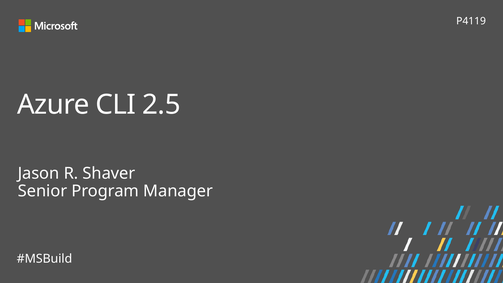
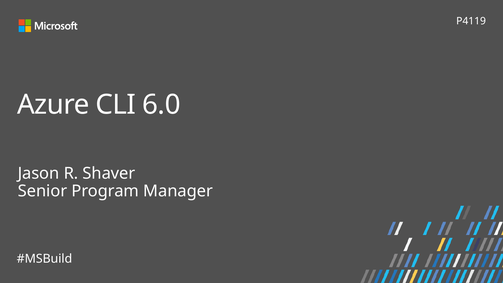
2.5: 2.5 -> 6.0 (161, 104)
